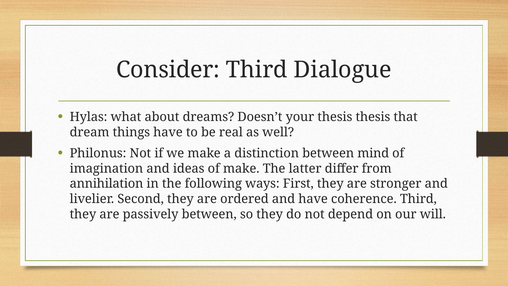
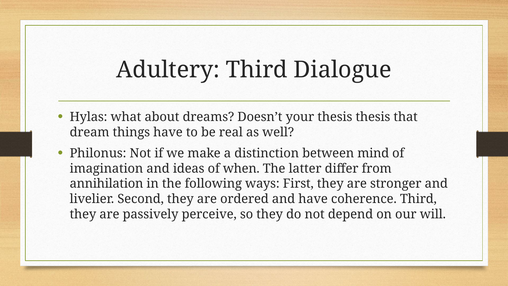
Consider: Consider -> Adultery (168, 70)
of make: make -> when (241, 168)
passively between: between -> perceive (209, 214)
